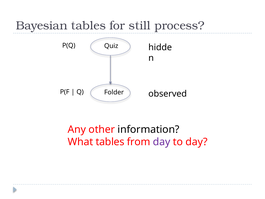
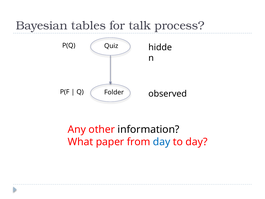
still: still -> talk (140, 26)
What tables: tables -> paper (110, 142)
day colour: purple -> blue (162, 142)
